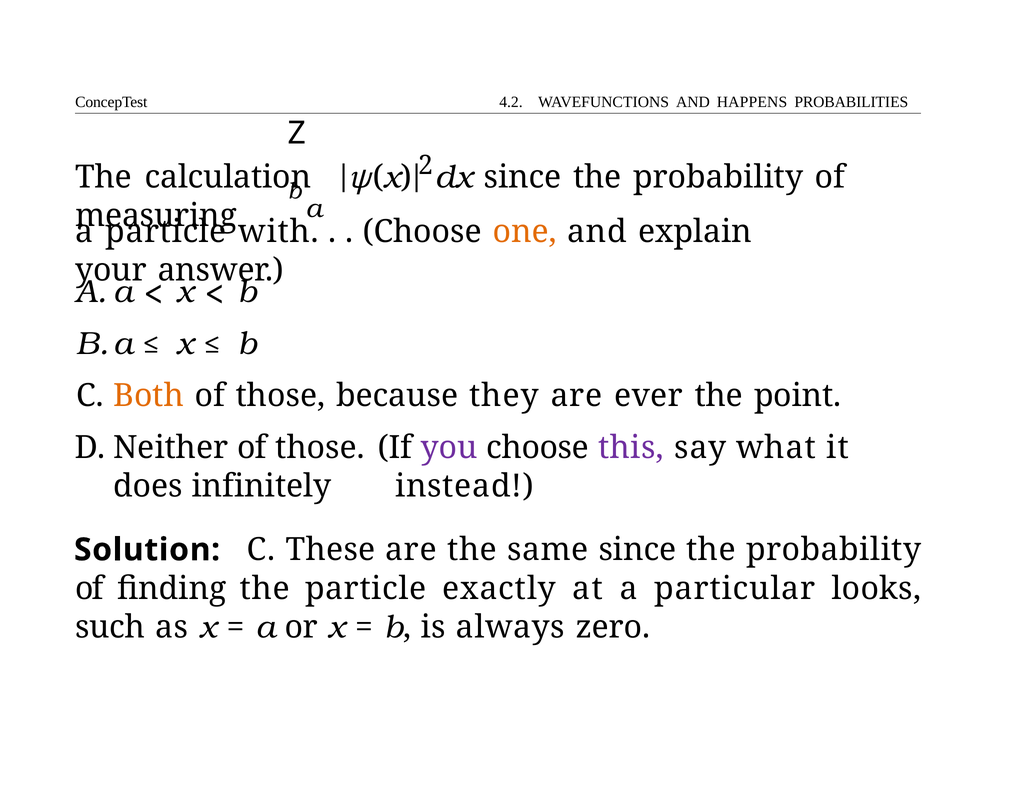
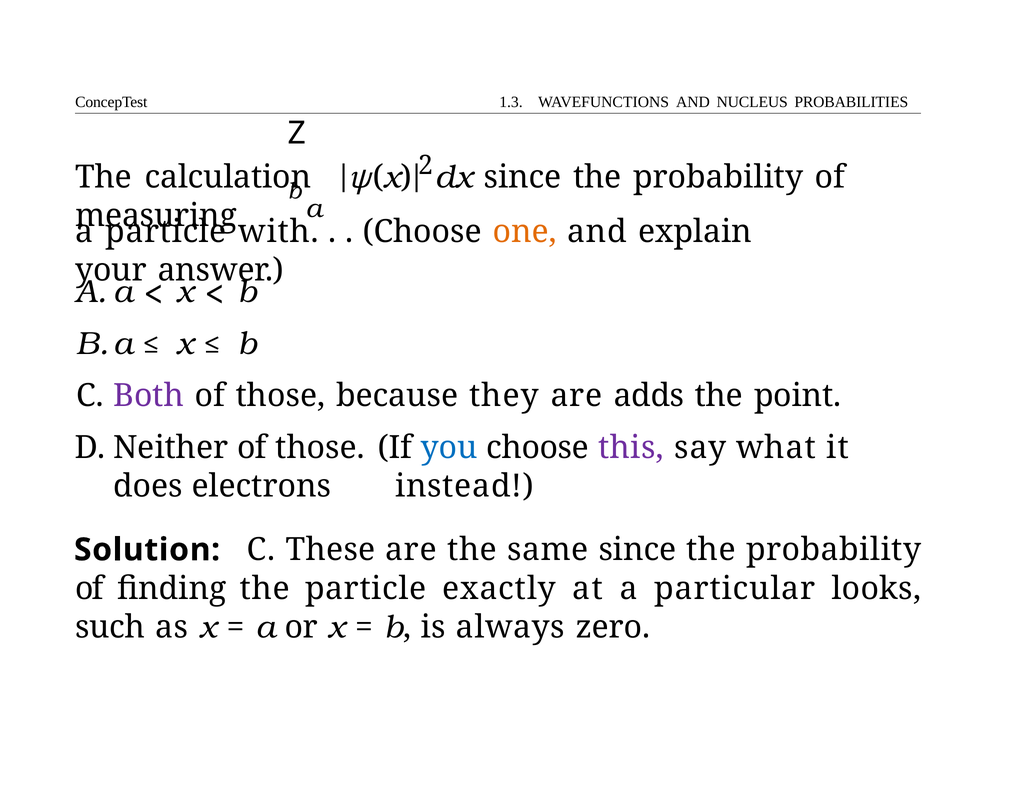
4.2: 4.2 -> 1.3 (511, 102)
HAPPENS: HAPPENS -> NUCLEUS (752, 102)
Both colour: orange -> purple (149, 396)
ever: ever -> adds (649, 396)
you colour: purple -> blue (449, 448)
infinitely: infinitely -> electrons (261, 486)
